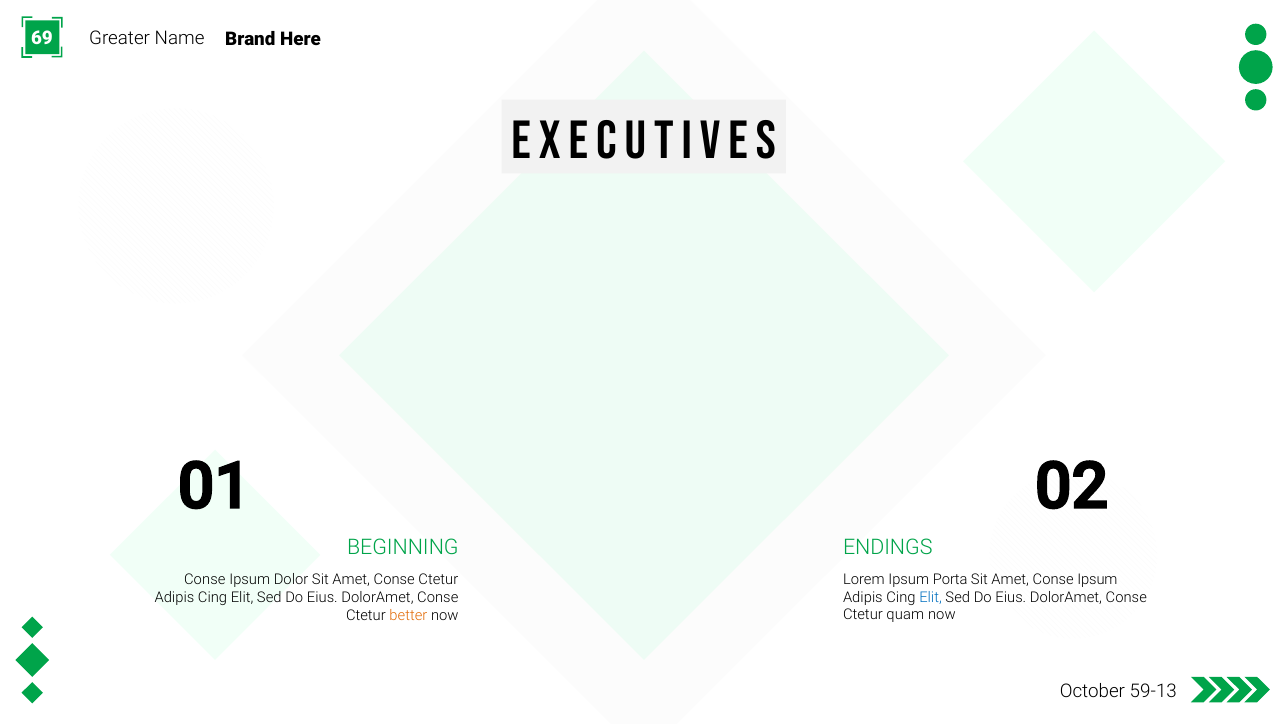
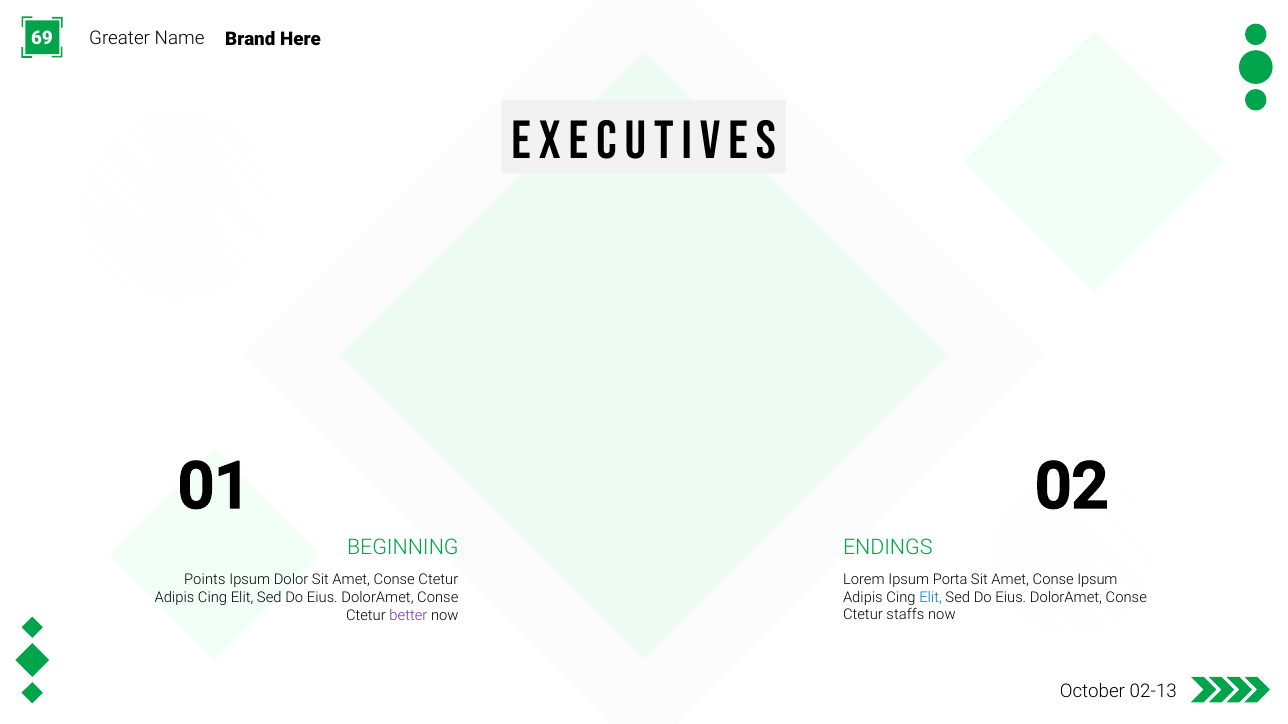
Conse: Conse -> Points (205, 580)
quam: quam -> staffs (905, 615)
better colour: orange -> purple (408, 616)
59-13: 59-13 -> 02-13 (1153, 692)
